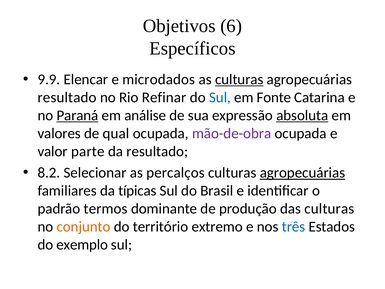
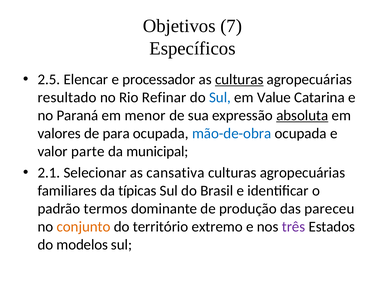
6: 6 -> 7 (231, 26)
9.9: 9.9 -> 2.5 (49, 79)
microdados: microdados -> processador (159, 79)
Fonte: Fonte -> Value (274, 97)
Paraná underline: present -> none (77, 115)
análise: análise -> menor (145, 115)
qual: qual -> para (116, 133)
mão-de-obra colour: purple -> blue (232, 133)
da resultado: resultado -> municipal (157, 151)
8.2: 8.2 -> 2.1 (49, 173)
percalços: percalços -> cansativa (175, 173)
agropecuárias underline: present -> none (302, 173)
das culturas: culturas -> pareceu (329, 209)
três colour: blue -> purple (294, 227)
exemplo: exemplo -> modelos (82, 245)
